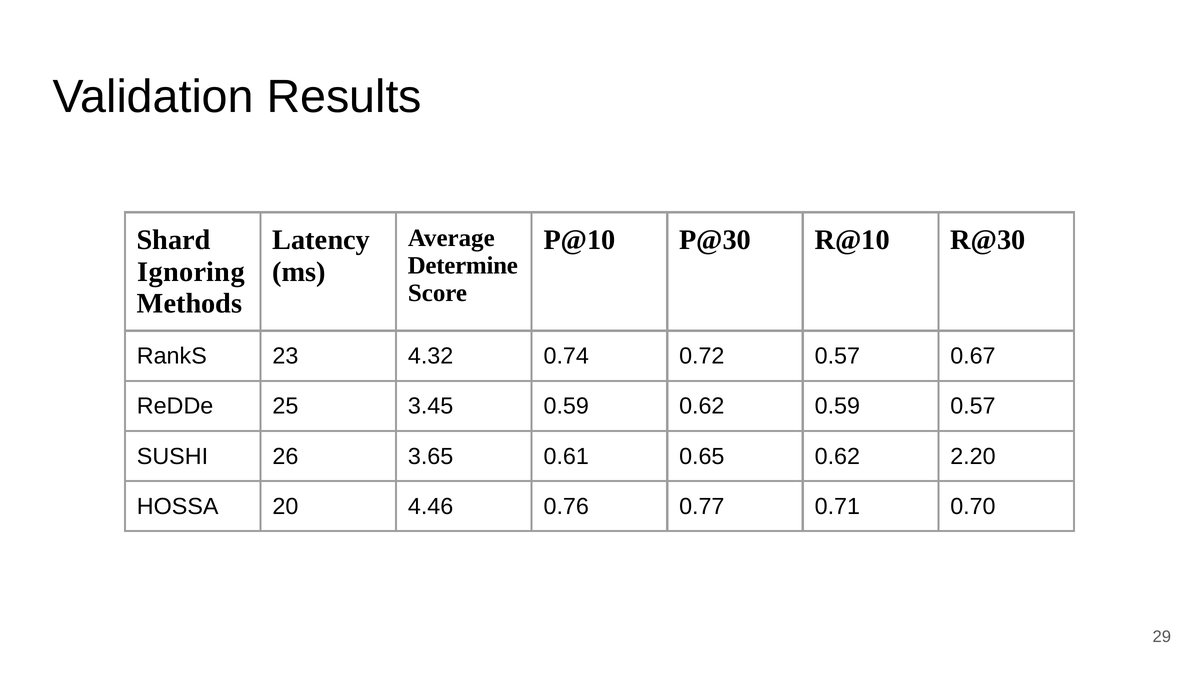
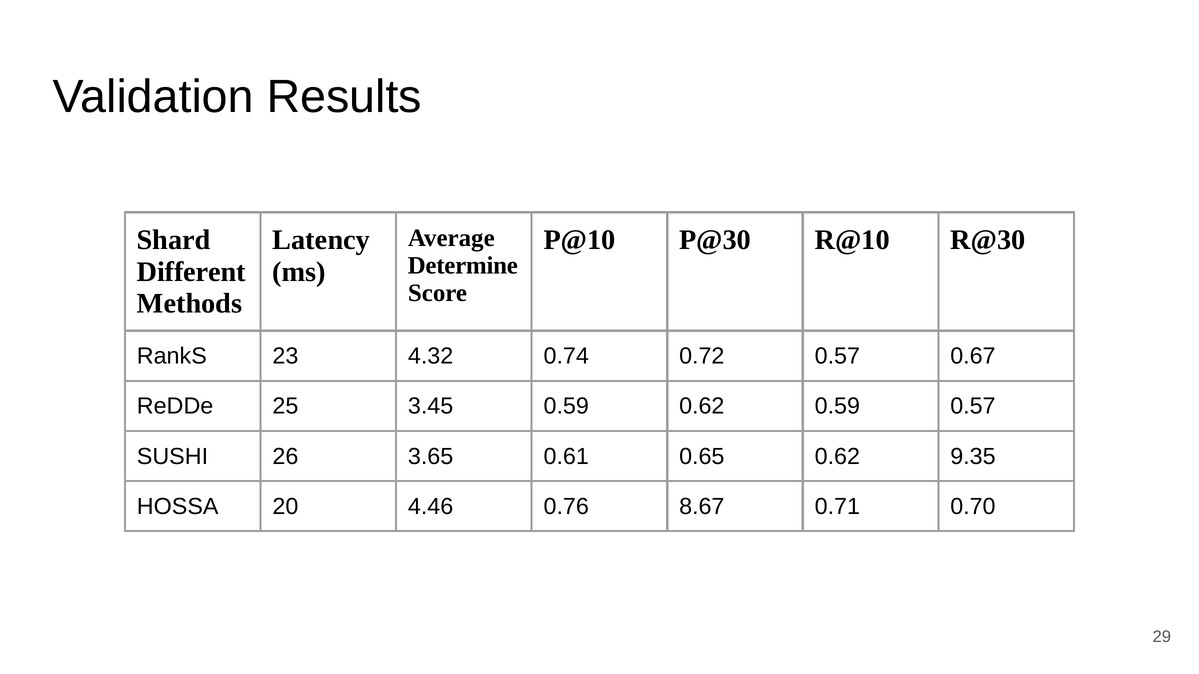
Ignoring: Ignoring -> Different (191, 272)
2.20: 2.20 -> 9.35 (973, 457)
0.77: 0.77 -> 8.67 (702, 507)
